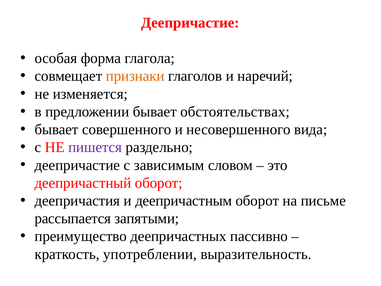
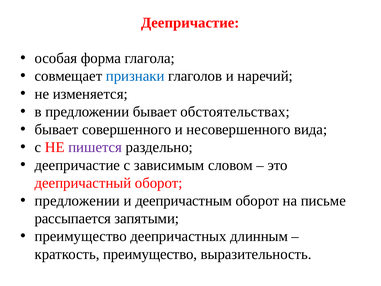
признаки colour: orange -> blue (135, 76)
деепричастия: деепричастия -> предложении (77, 201)
пассивно: пассивно -> длинным (259, 236)
краткость употреблении: употреблении -> преимущество (150, 254)
